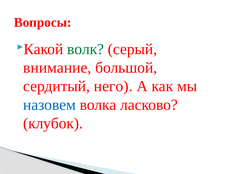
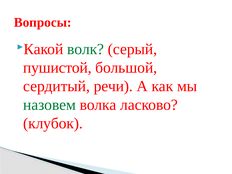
внимание: внимание -> пушистой (57, 68)
него: него -> речи (113, 86)
назовем colour: blue -> green (50, 105)
